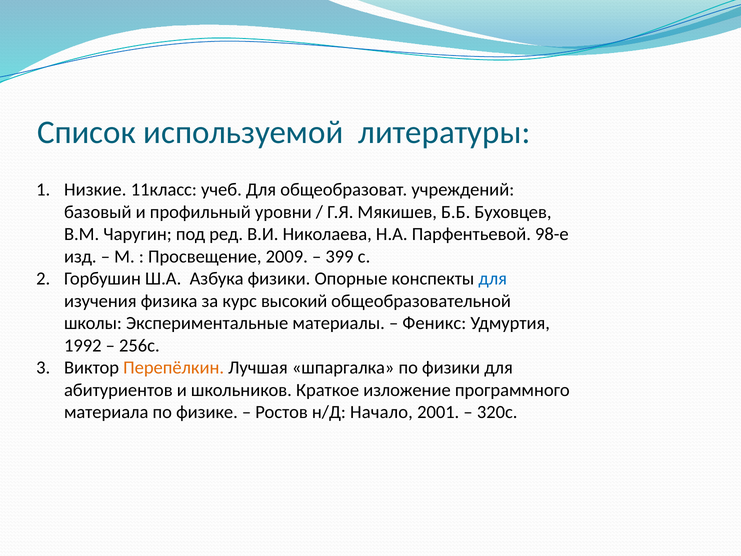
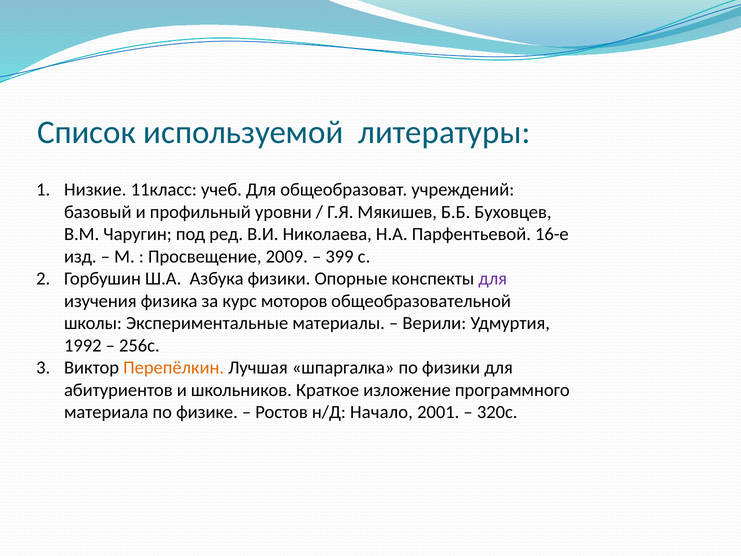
98-е: 98-е -> 16-е (552, 234)
для colour: blue -> purple (493, 279)
высокий: высокий -> моторов (294, 301)
Феникс: Феникс -> Верили (434, 323)
